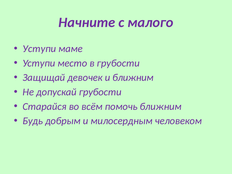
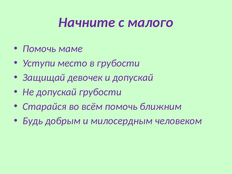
Уступи: Уступи -> Помочь (39, 49)
и ближним: ближним -> допускай (133, 78)
